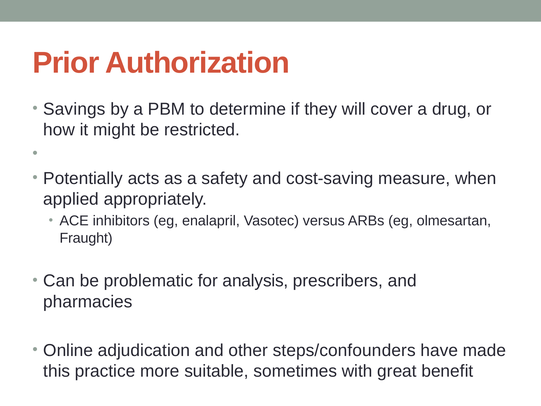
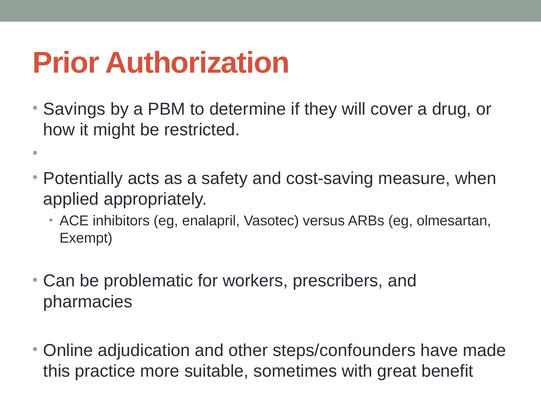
Fraught: Fraught -> Exempt (86, 238)
analysis: analysis -> workers (255, 281)
